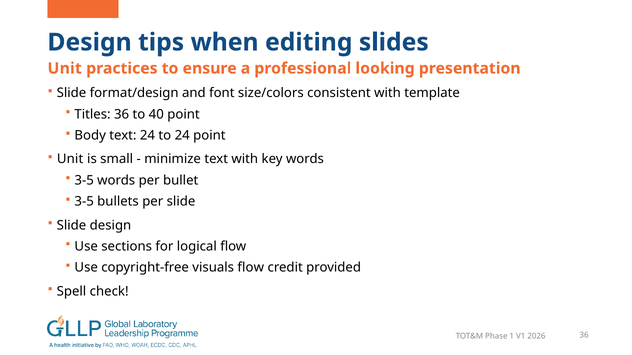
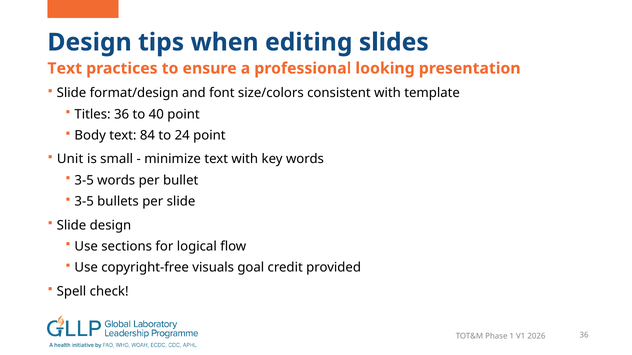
Unit: Unit -> Text (65, 68)
text 24: 24 -> 84 (147, 136)
visuals flow: flow -> goal (251, 268)
